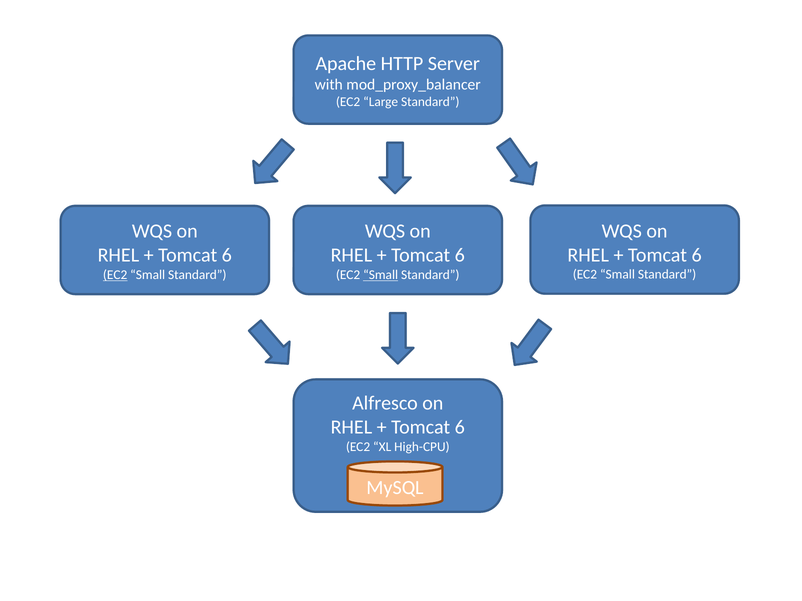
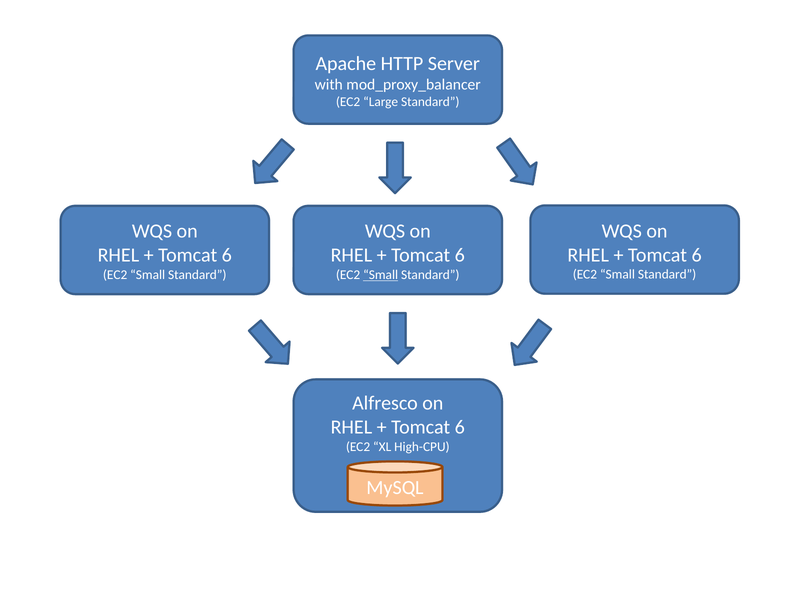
EC2 underline: present -> none (115, 275)
